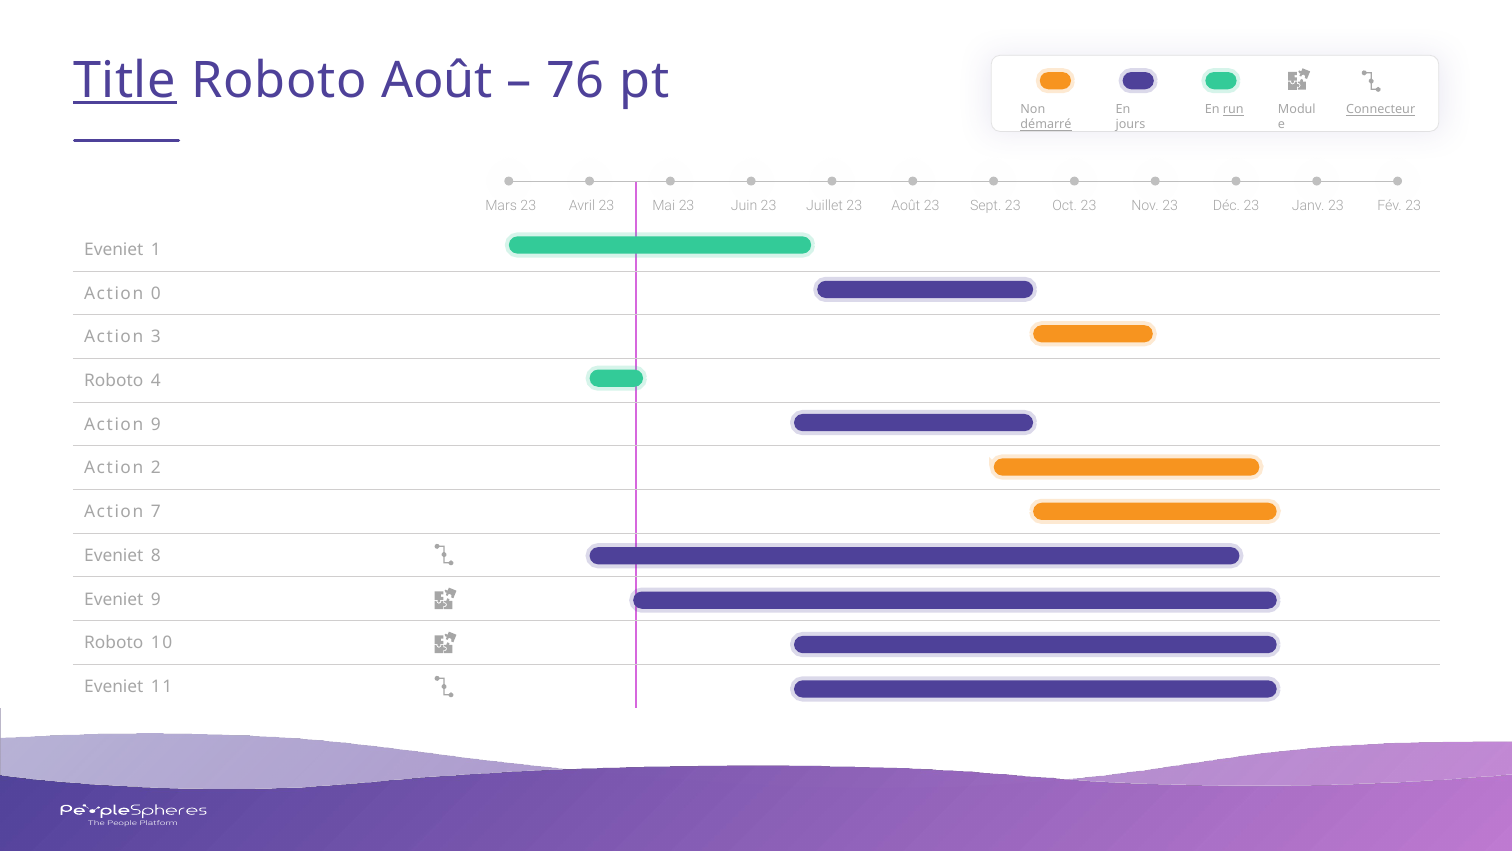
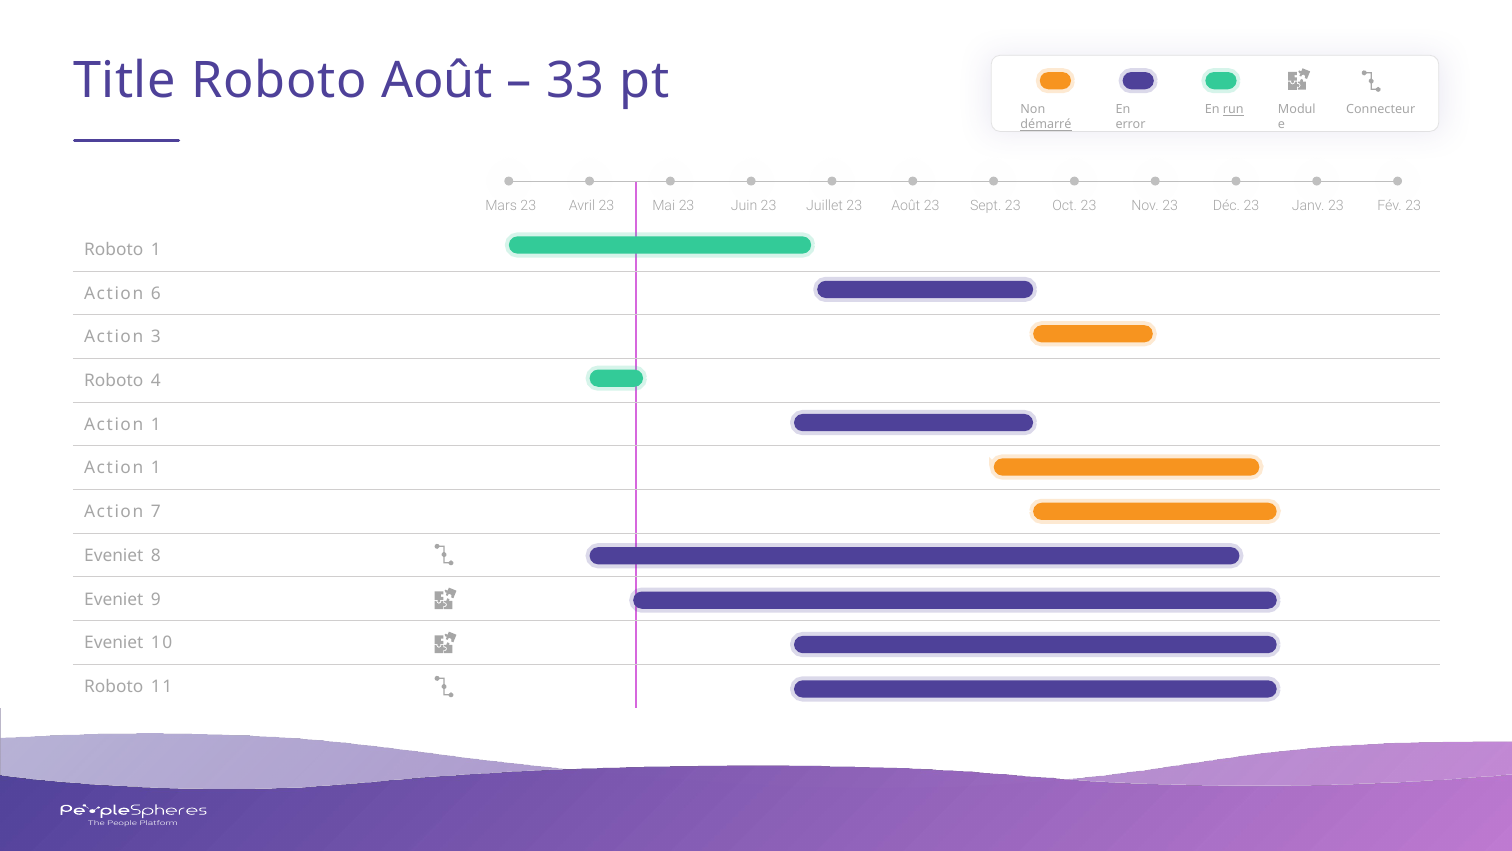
Title underline: present -> none (124, 81)
76: 76 -> 33 (575, 81)
Connecteur underline: present -> none (1381, 109)
jours: jours -> error (1131, 125)
Eveniet: Eveniet -> Roboto (114, 250)
0: 0 -> 6 (156, 293)
9: 9 -> 1 (156, 424)
2: 2 -> 1 (156, 468)
Roboto: Roboto -> Eveniet (114, 643)
Eveniet: Eveniet -> Roboto (114, 686)
